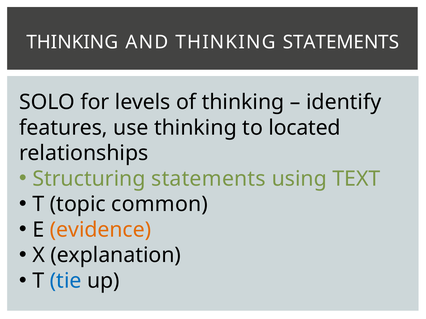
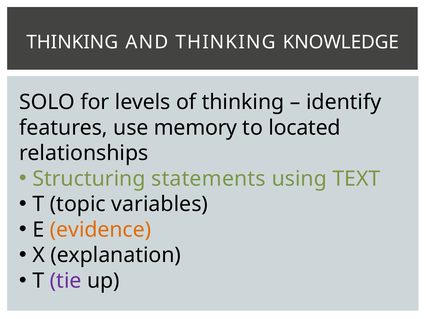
THINKING STATEMENTS: STATEMENTS -> KNOWLEDGE (341, 42)
use thinking: thinking -> memory (196, 128)
common: common -> variables (160, 205)
tie colour: blue -> purple (66, 281)
